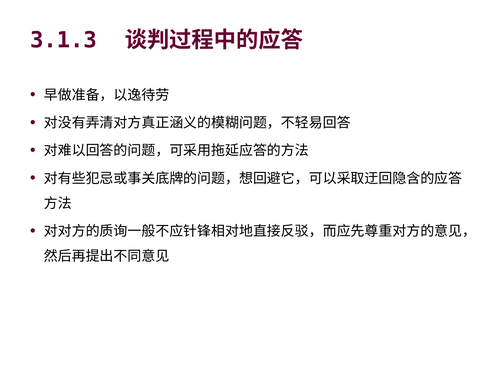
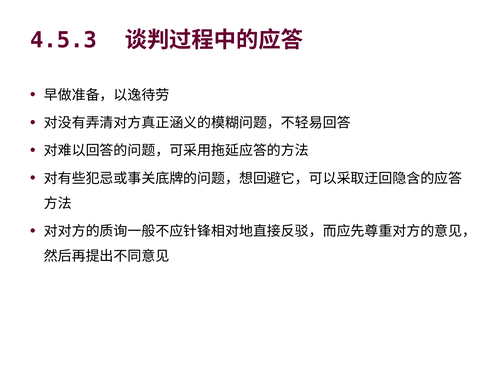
3.1.3: 3.1.3 -> 4.5.3 (64, 40)
